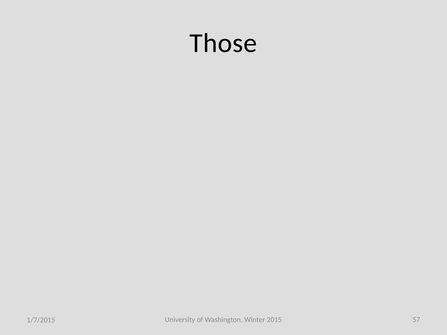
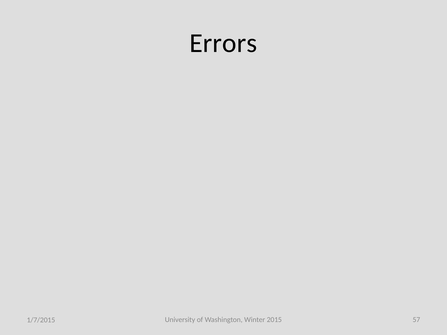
Those: Those -> Errors (223, 43)
